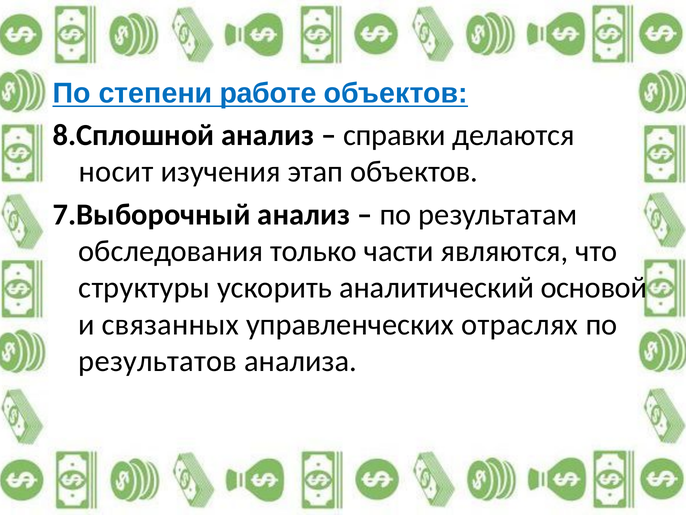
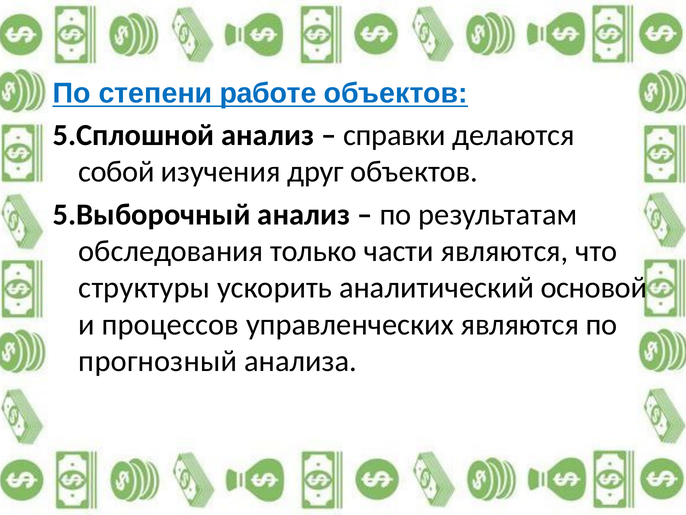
8.Сплошной: 8.Сплошной -> 5.Сплошной (134, 135)
носит: носит -> собой (116, 172)
этап: этап -> друг (316, 172)
7.Выборочный: 7.Выборочный -> 5.Выборочный (152, 214)
связанных: связанных -> процессов (170, 324)
управленческих отраслях: отраслях -> являются (520, 324)
результатов: результатов -> прогнозный (158, 361)
